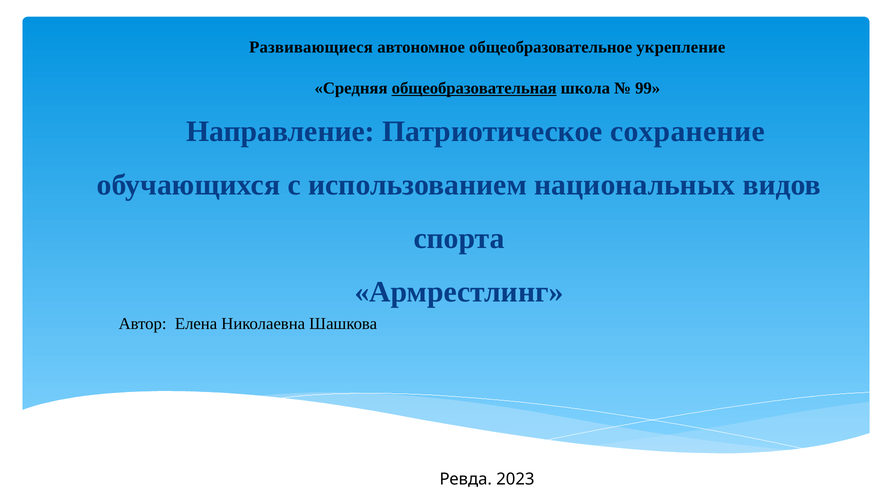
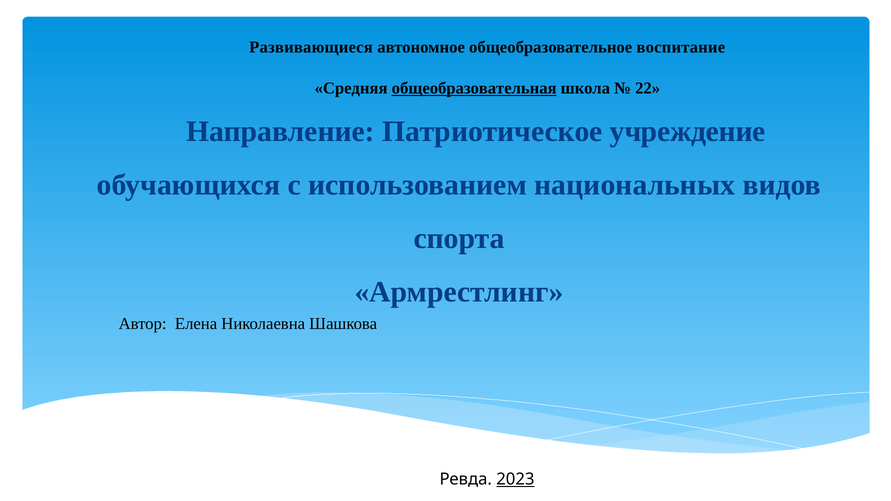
укрепление: укрепление -> воспитание (681, 47)
99: 99 -> 22 (648, 88)
сохранение: сохранение -> учреждение (688, 132)
2023 underline: none -> present (515, 480)
